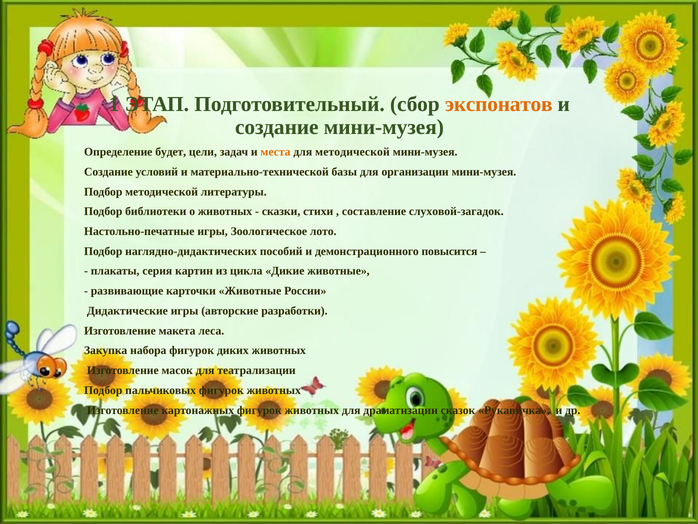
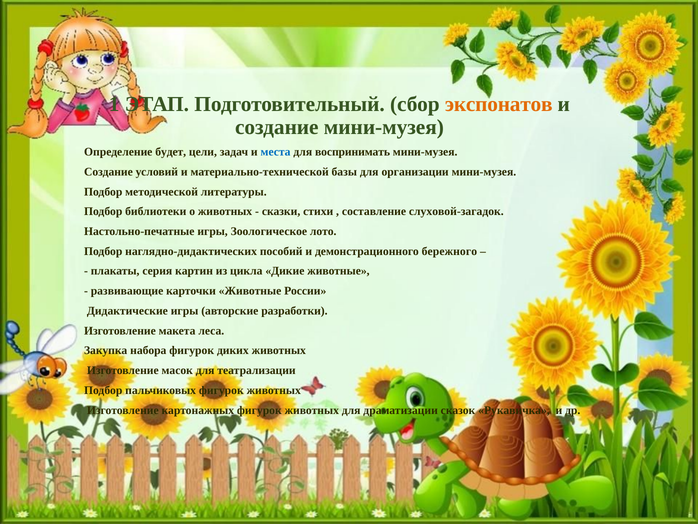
места colour: orange -> blue (276, 152)
для методической: методической -> воспринимать (353, 152)
повысится: повысится -> бережного (449, 251)
